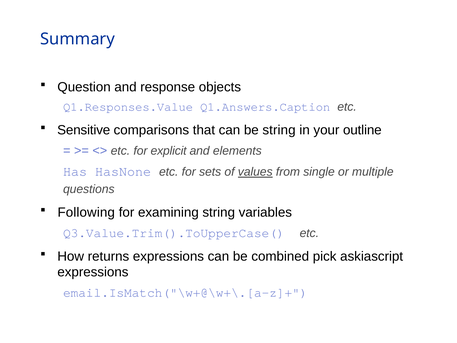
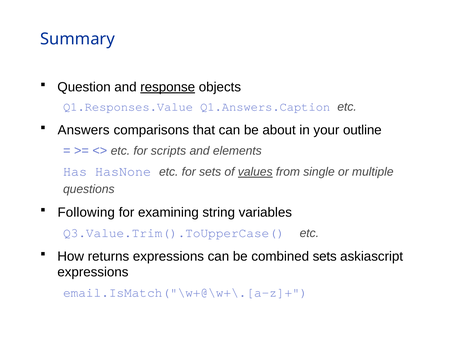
response underline: none -> present (168, 87)
Sensitive: Sensitive -> Answers (84, 130)
be string: string -> about (279, 130)
explicit: explicit -> scripts (168, 151)
combined pick: pick -> sets (325, 256)
